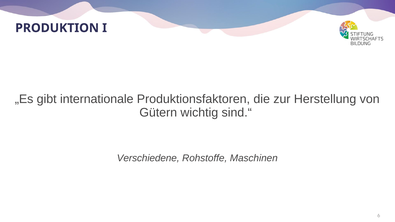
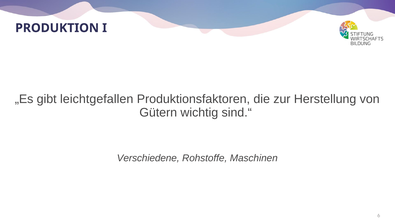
internationale: internationale -> leichtgefallen (97, 99)
